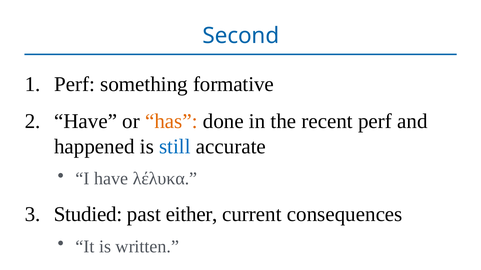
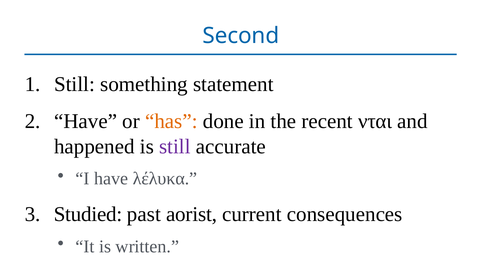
Perf: Perf -> Still (74, 84)
formative: formative -> statement (233, 84)
recent perf: perf -> νται (375, 122)
still colour: blue -> purple (175, 147)
either: either -> aorist (192, 215)
